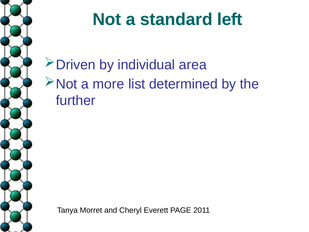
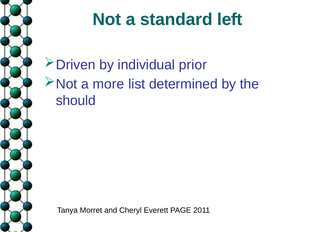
area: area -> prior (193, 65)
further: further -> should (76, 101)
